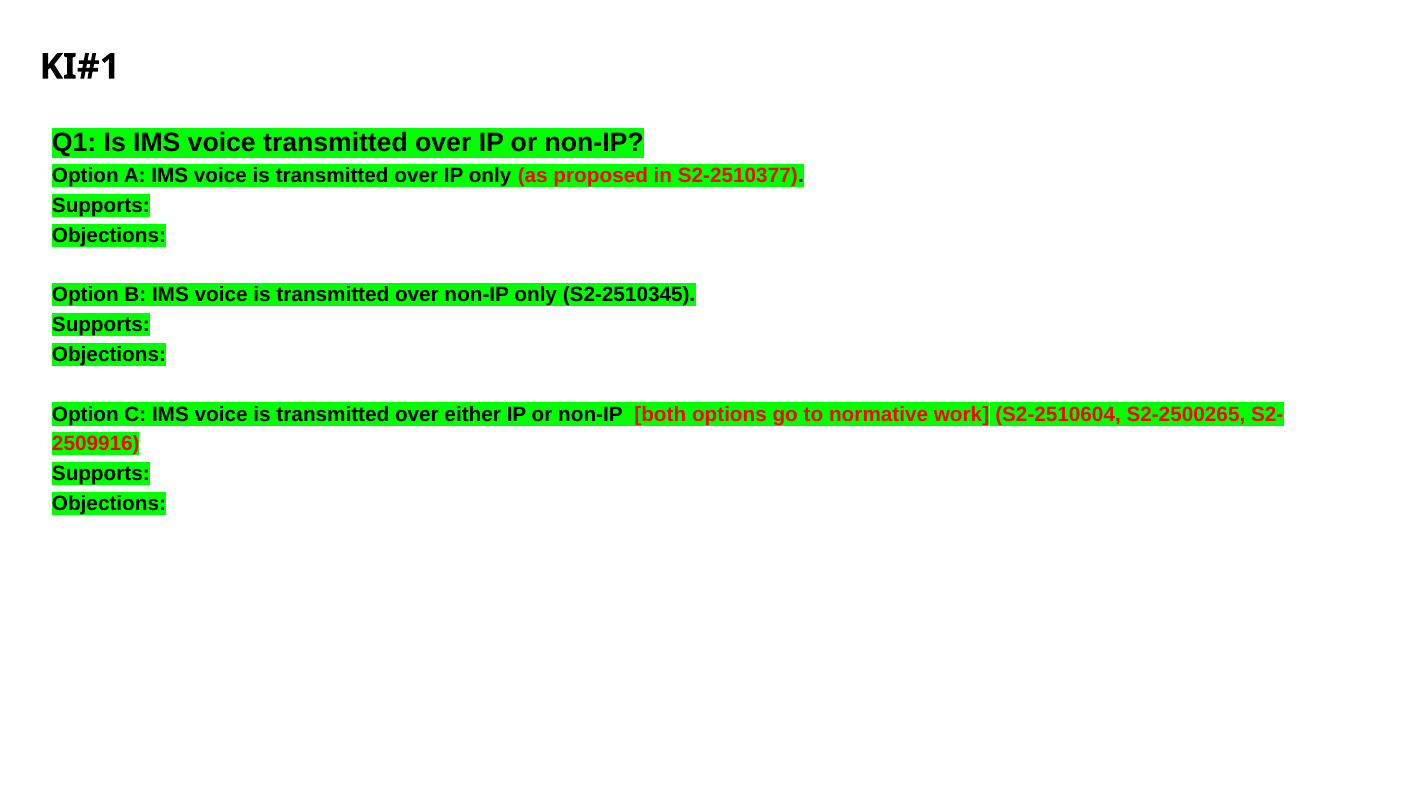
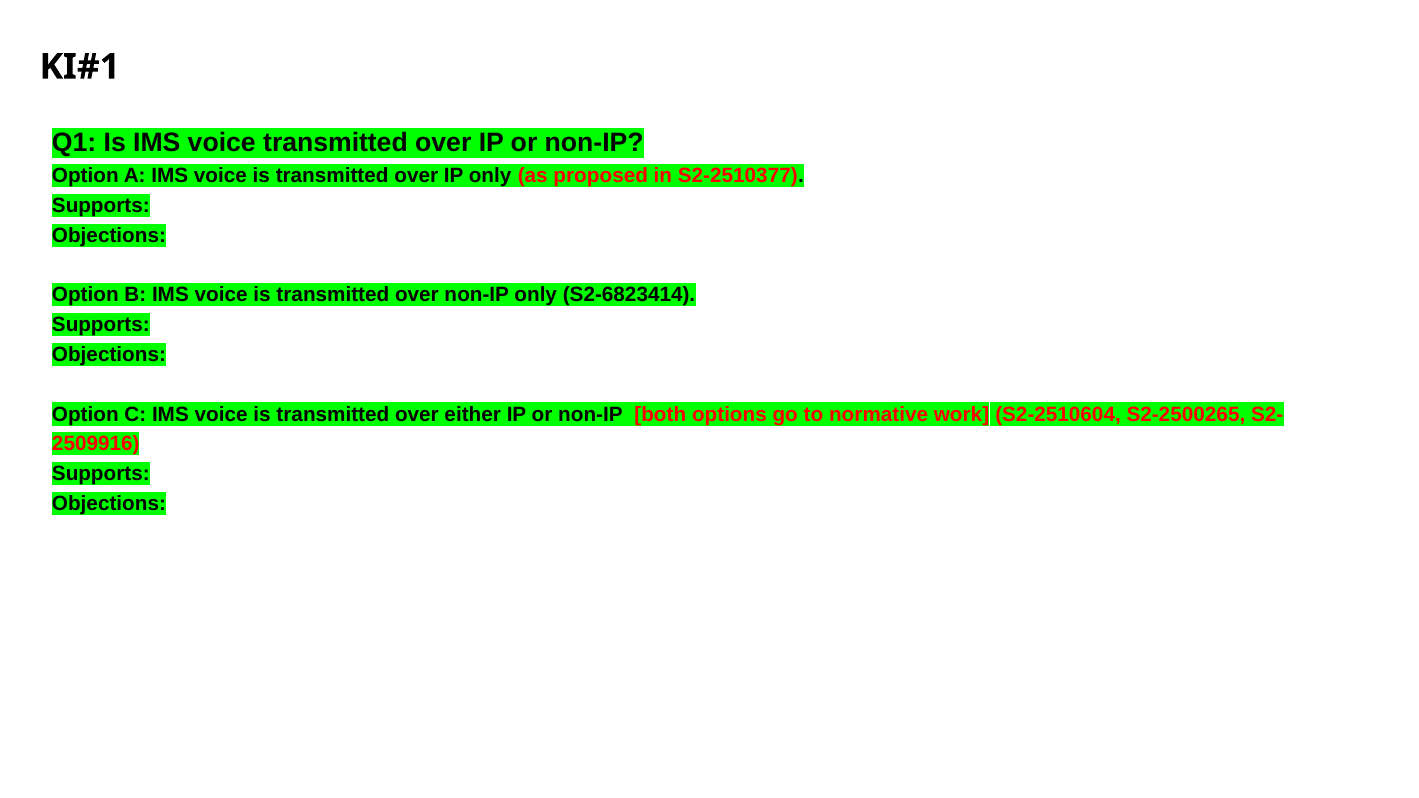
S2-2510345: S2-2510345 -> S2-6823414 (629, 295)
